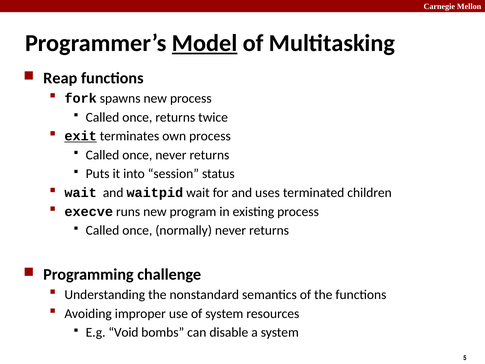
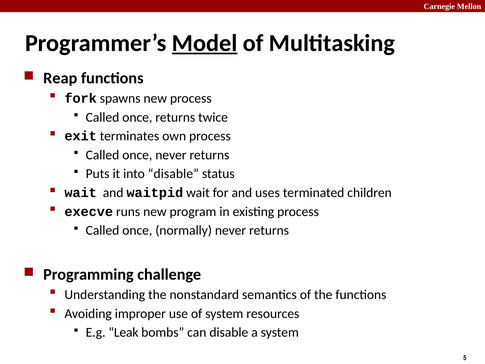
exit underline: present -> none (81, 136)
into session: session -> disable (173, 174)
Void: Void -> Leak (123, 332)
